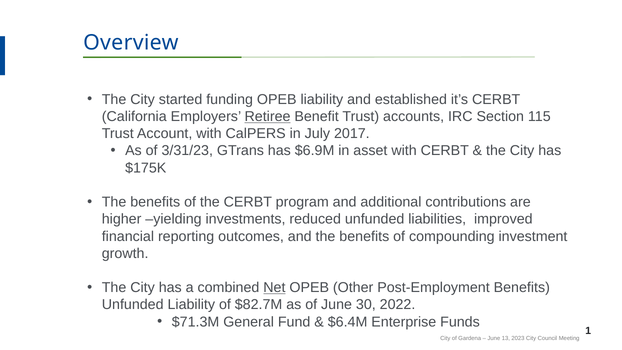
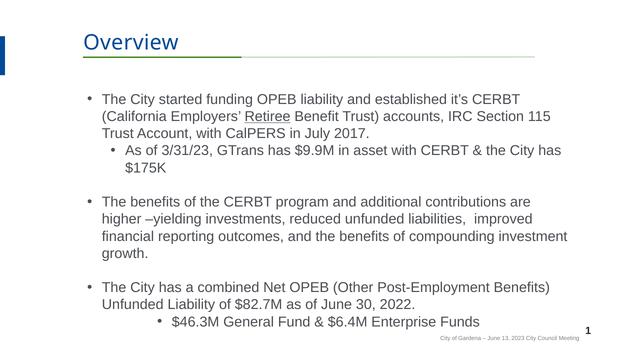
$6.9M: $6.9M -> $9.9M (315, 151)
Net underline: present -> none (274, 288)
$71.3M: $71.3M -> $46.3M (196, 322)
